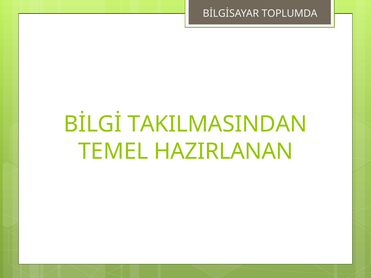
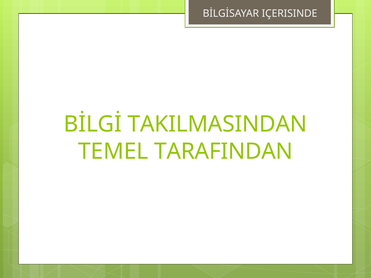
TOPLUMDA: TOPLUMDA -> IÇERISINDE (290, 13)
HAZIRLANAN: HAZIRLANAN -> TARAFINDAN (224, 152)
